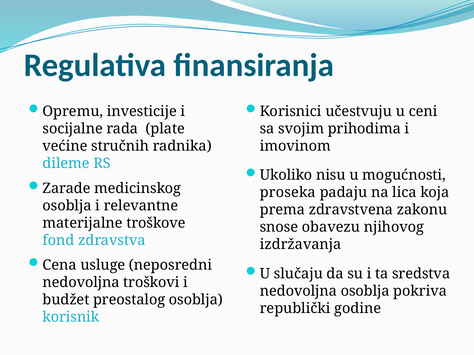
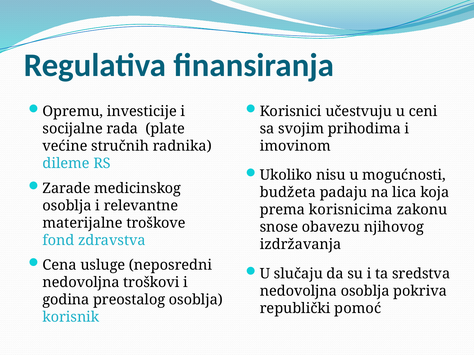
proseka: proseka -> budžeta (288, 193)
zdravstvena: zdravstvena -> korisnicima (351, 210)
budžet: budžet -> godina (66, 300)
godine: godine -> pomoć (358, 309)
